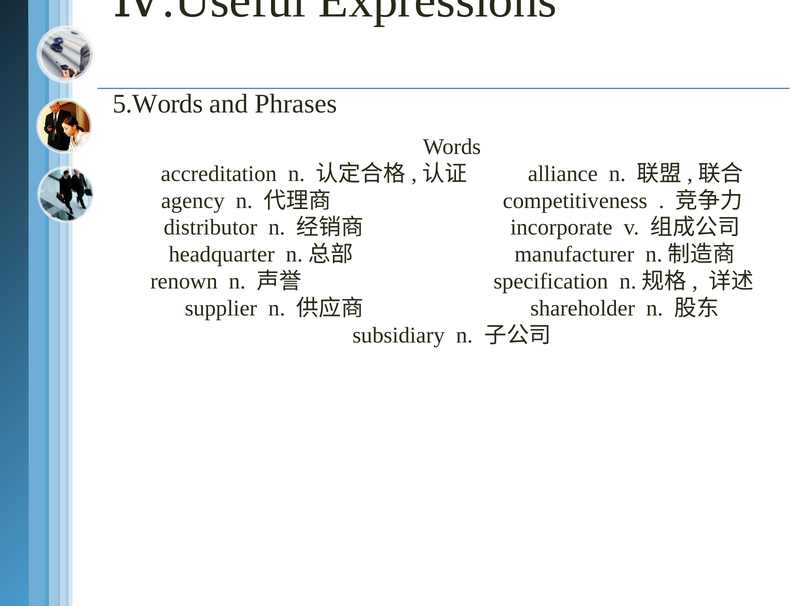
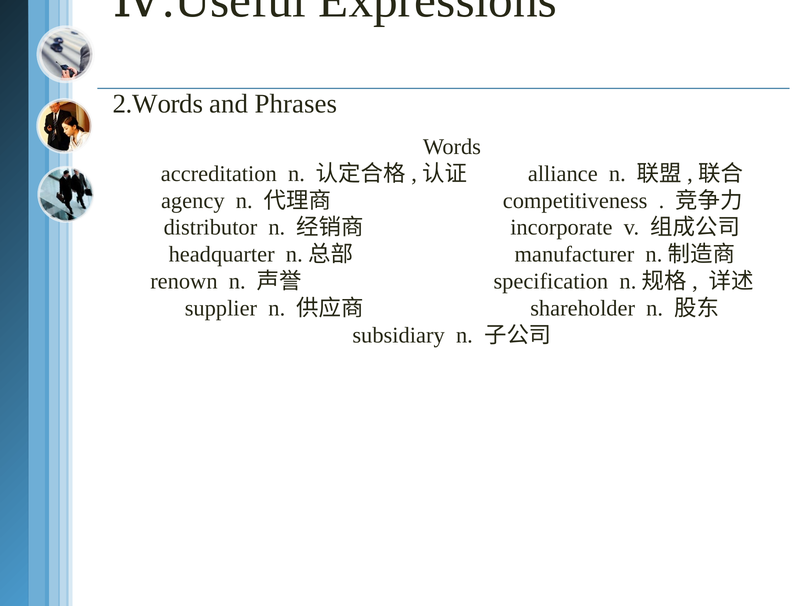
5.Words: 5.Words -> 2.Words (158, 104)
